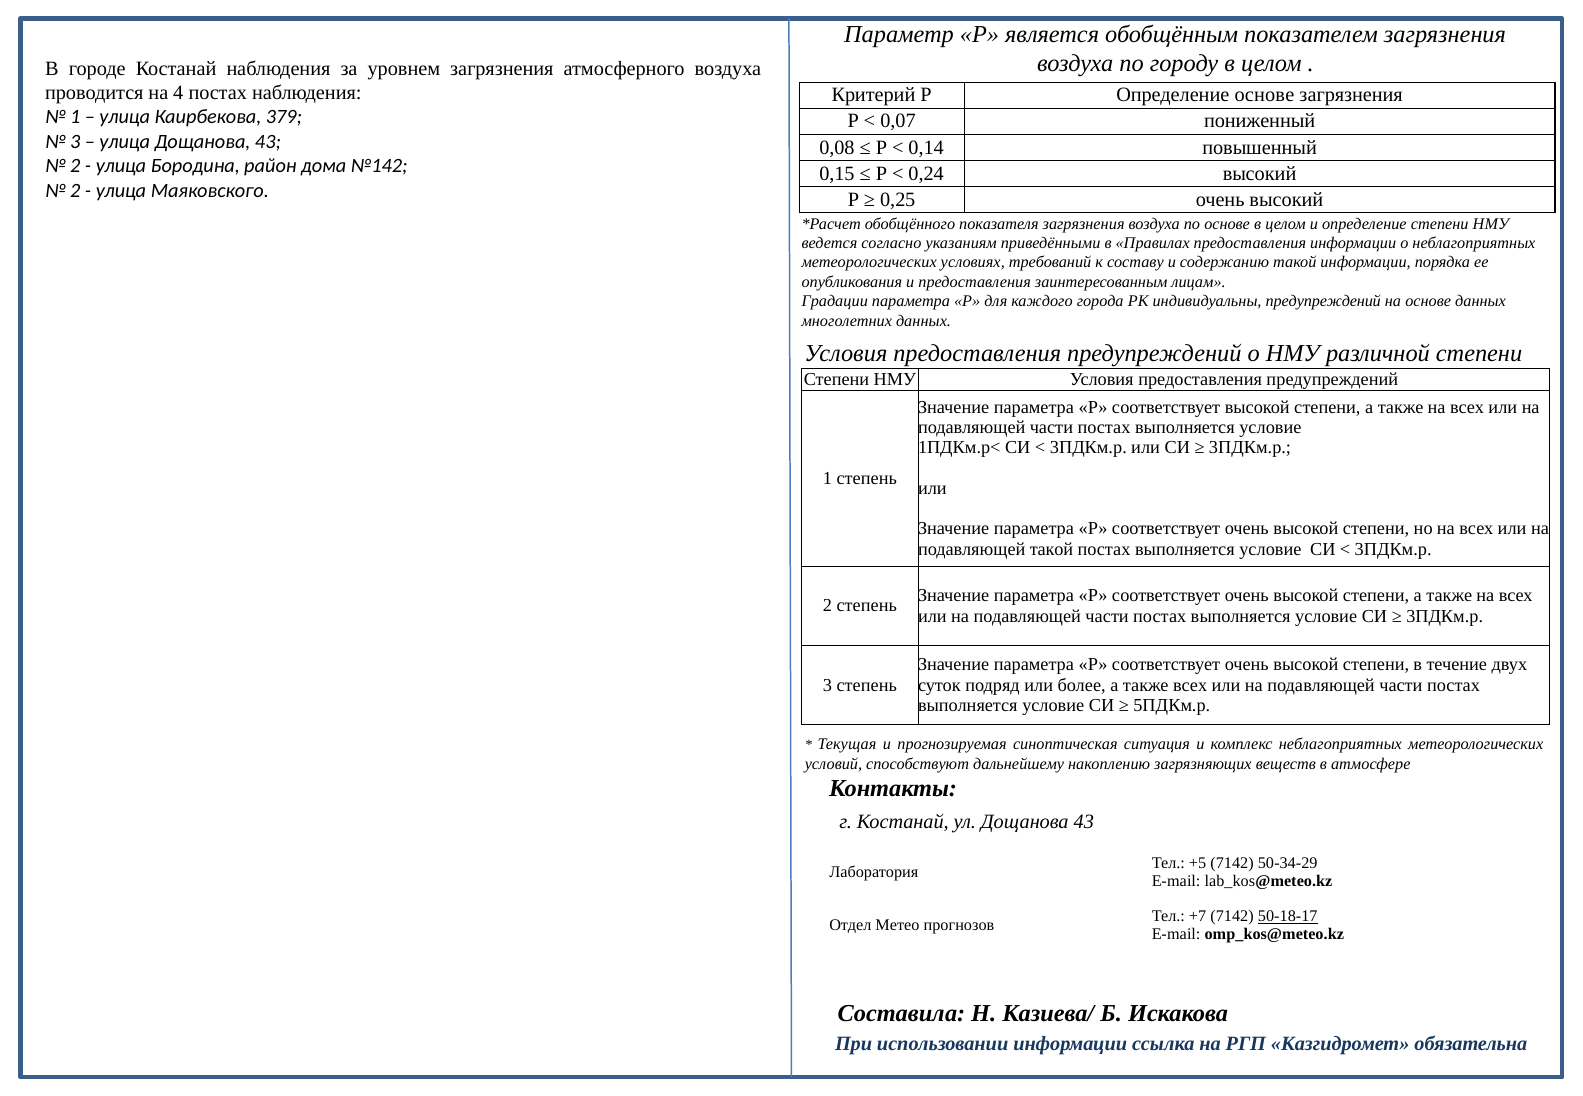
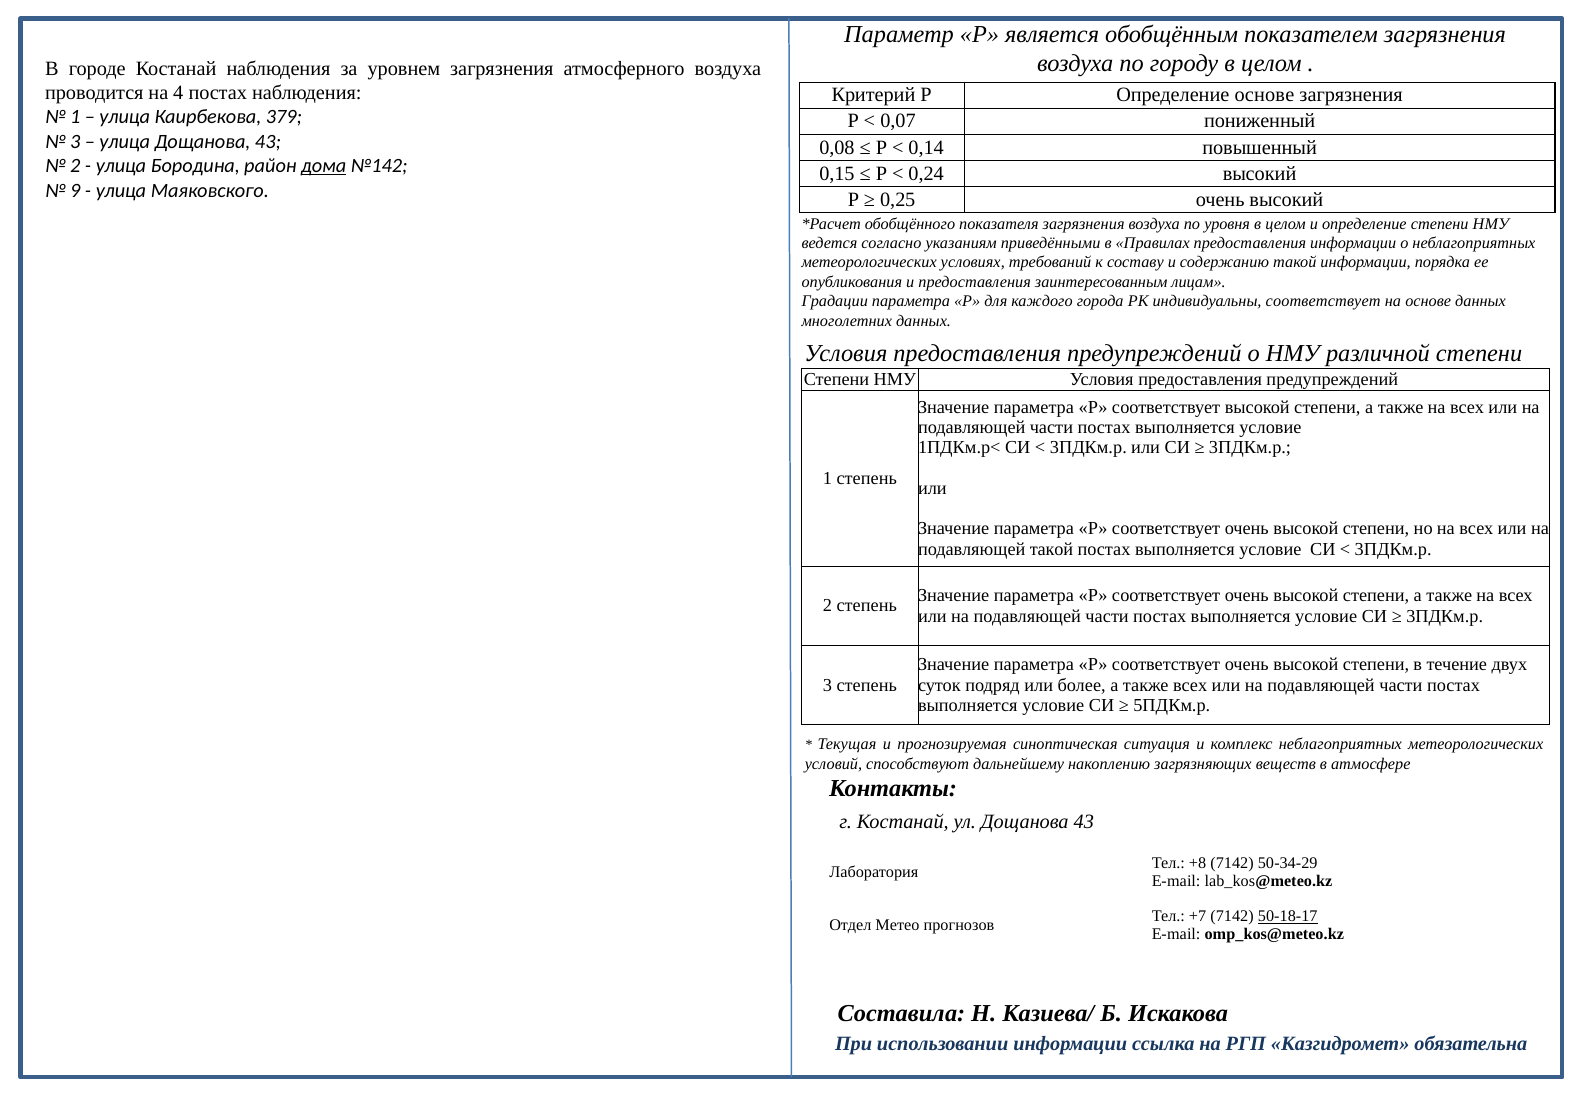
дома underline: none -> present (324, 166)
2: 2 -> 9 (75, 190)
по основе: основе -> уровня (1227, 224)
индивидуальны предупреждений: предупреждений -> соответствует (1323, 302)
+5: +5 -> +8 (1198, 863)
